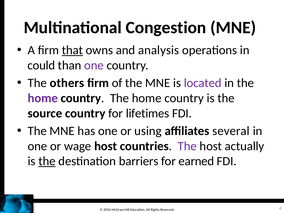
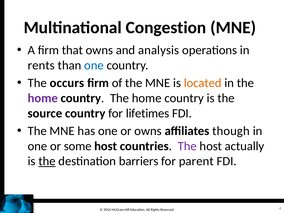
that underline: present -> none (72, 50)
could: could -> rents (41, 65)
one colour: purple -> blue (94, 65)
others: others -> occurs (67, 83)
located colour: purple -> orange (203, 83)
or using: using -> owns (148, 131)
several: several -> though (231, 131)
wage: wage -> some (78, 146)
earned: earned -> parent (196, 161)
